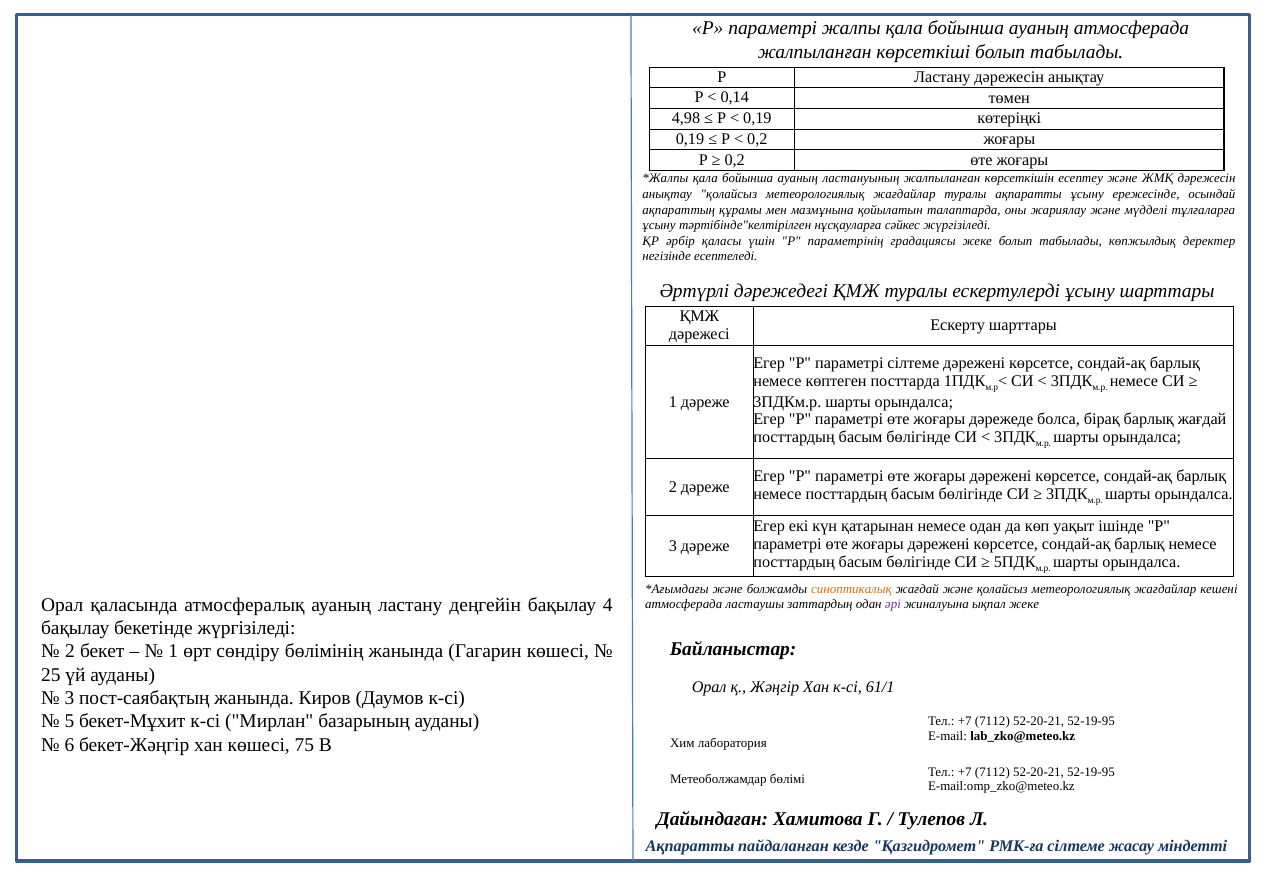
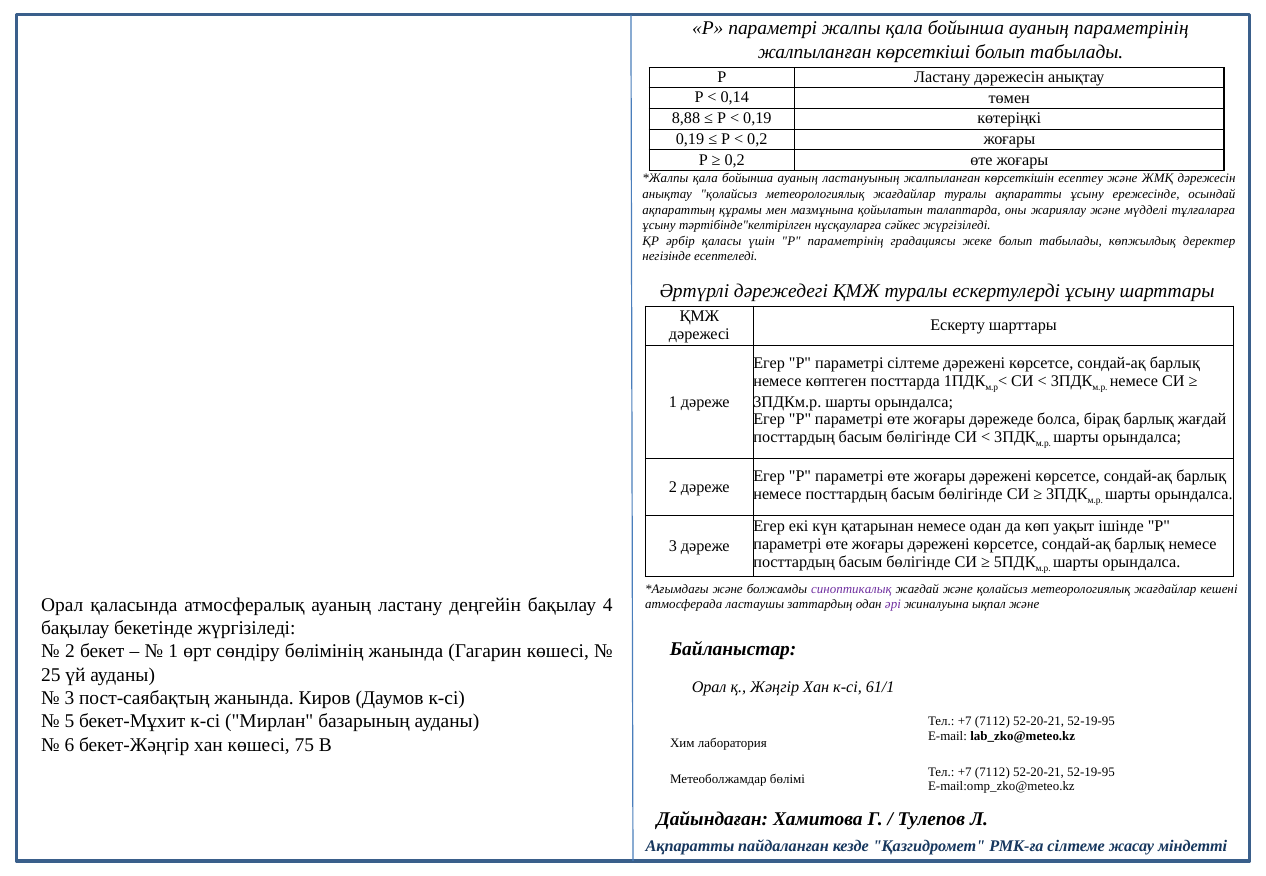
ауаның атмосферада: атмосферада -> параметрінің (1131, 28)
4,98: 4,98 -> 8,88 (686, 118)
синоптикалық colour: orange -> purple (851, 589)
ықпал жеке: жеке -> және (1024, 605)
